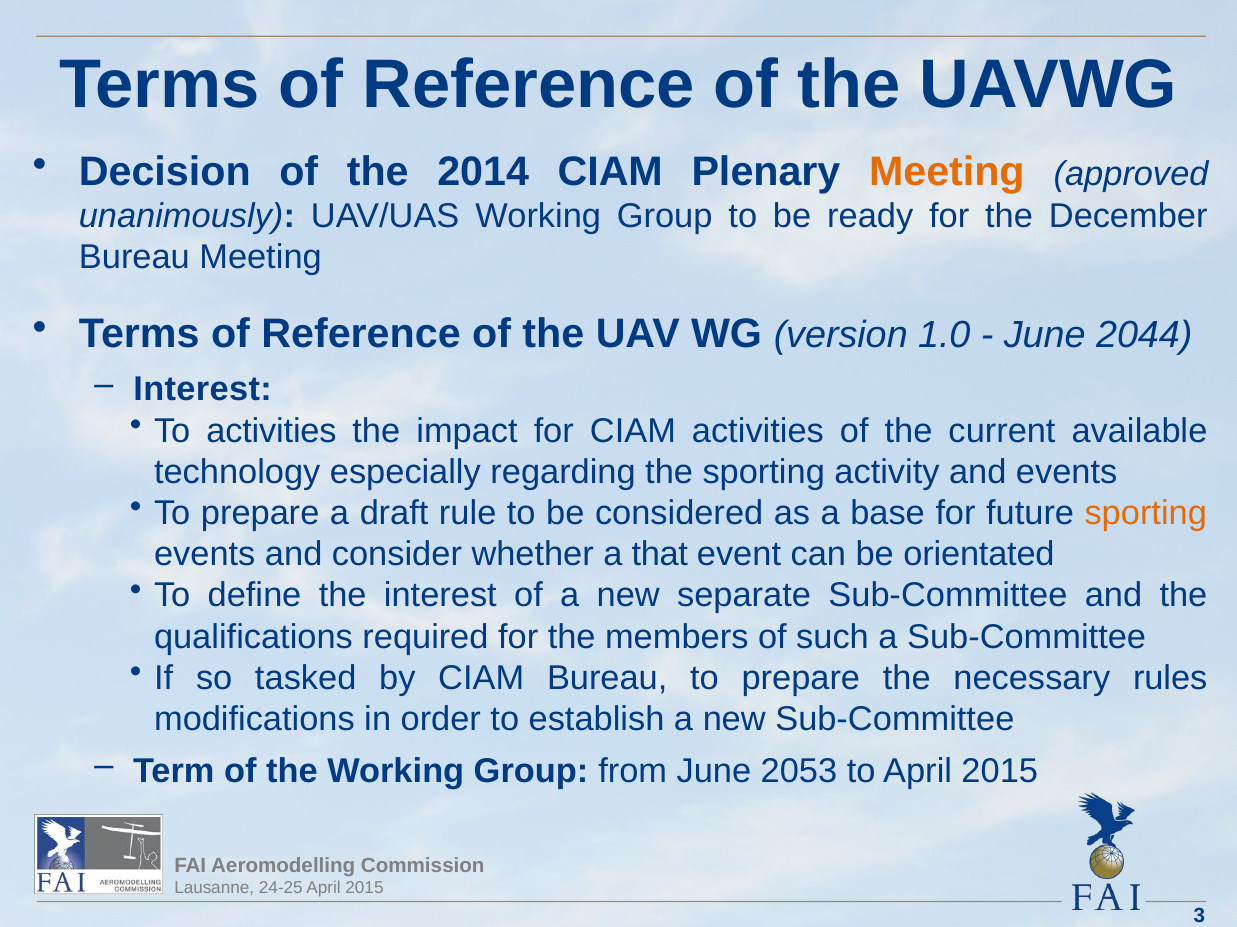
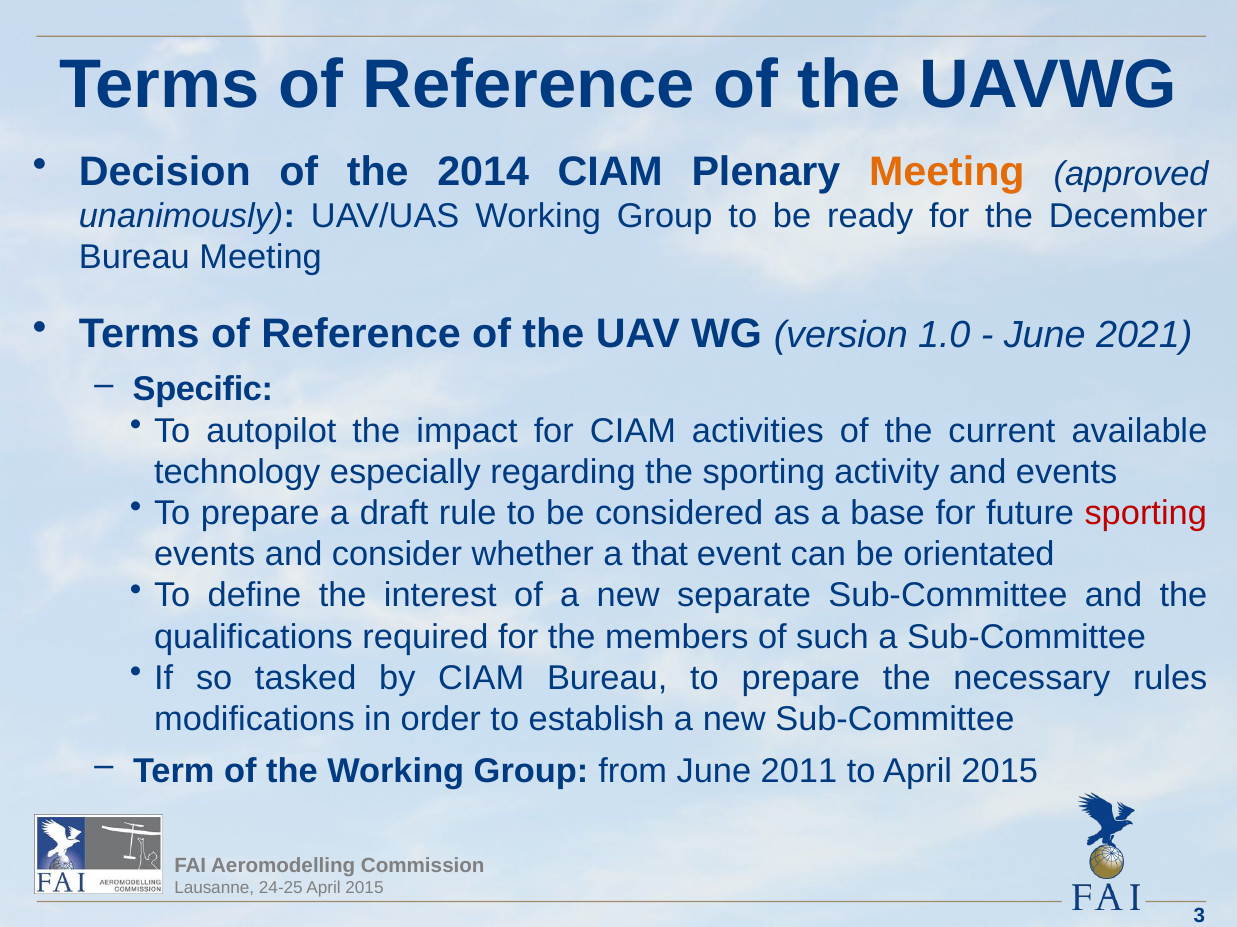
2044: 2044 -> 2021 (1144, 336)
Interest: Interest -> Specific (203, 390)
To activities: activities -> autopilot (271, 431)
sporting colour: orange -> red (1146, 514)
2053: 2053 -> 2011 (799, 771)
